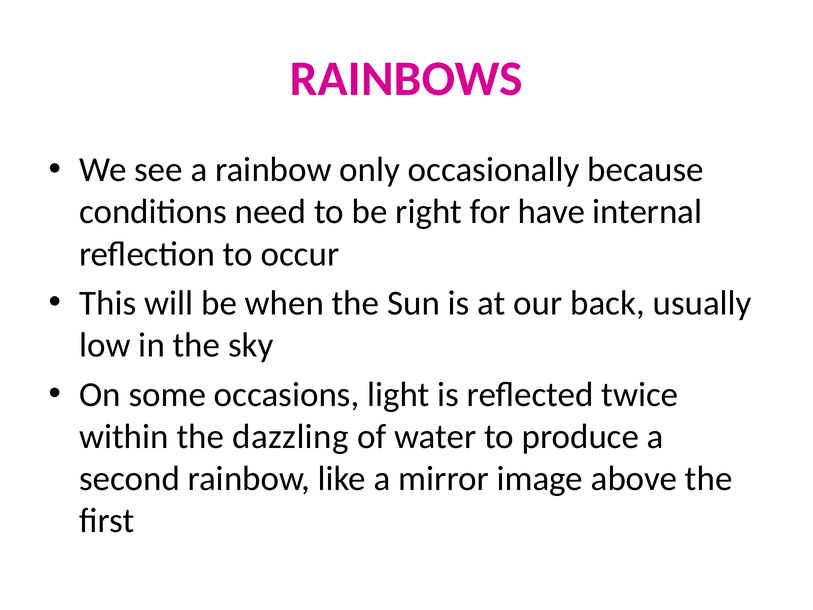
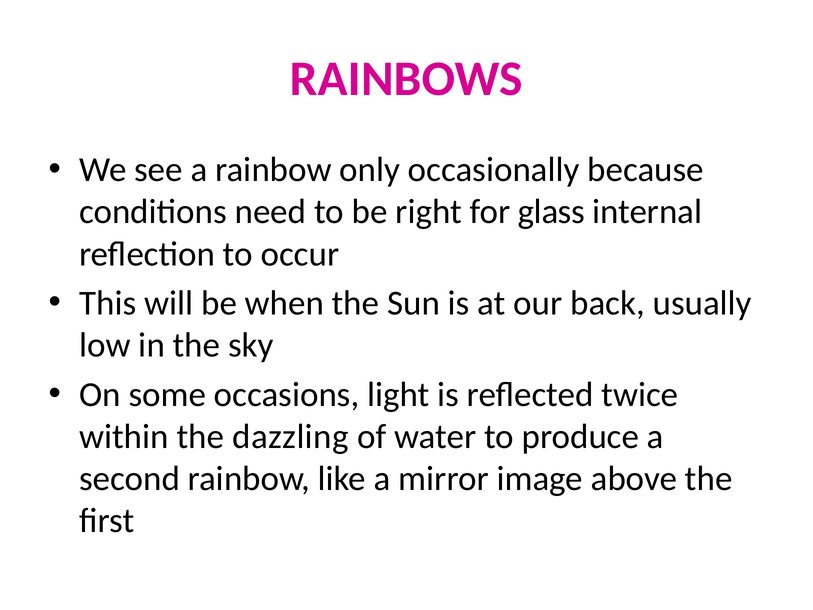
have: have -> glass (551, 212)
